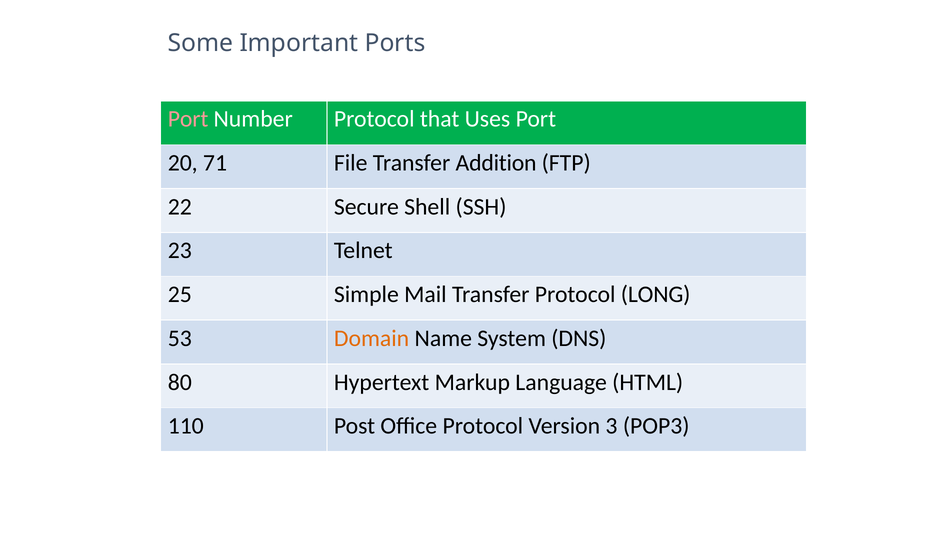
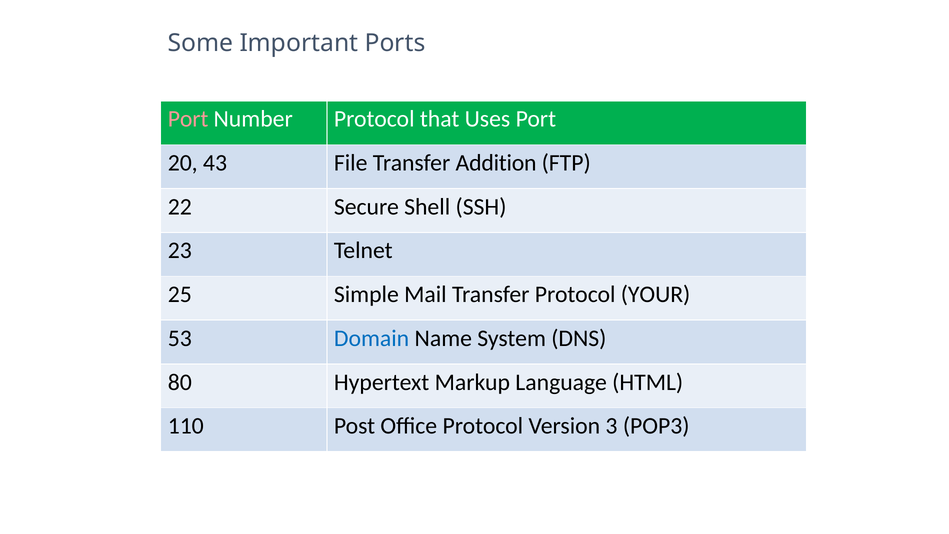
71: 71 -> 43 (215, 163)
LONG: LONG -> YOUR (656, 294)
Domain colour: orange -> blue (372, 338)
